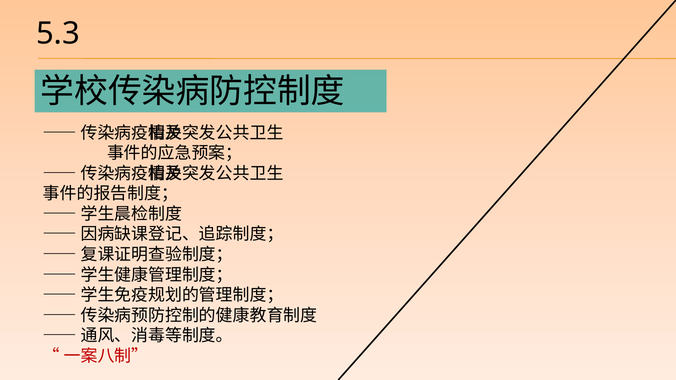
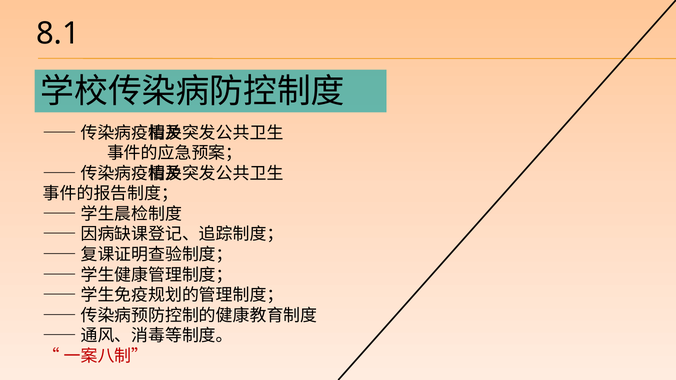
5.3: 5.3 -> 8.1 (58, 34)
